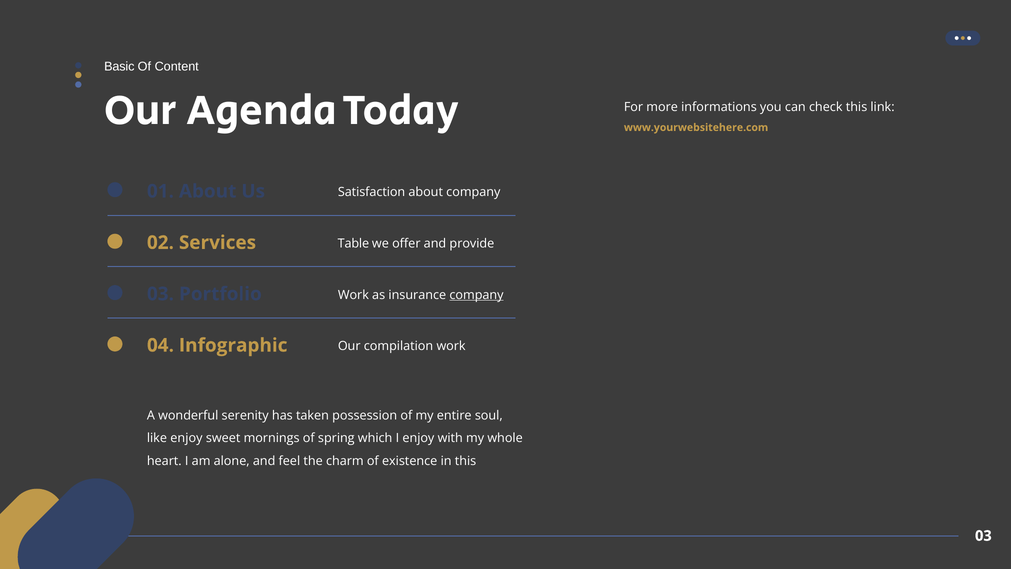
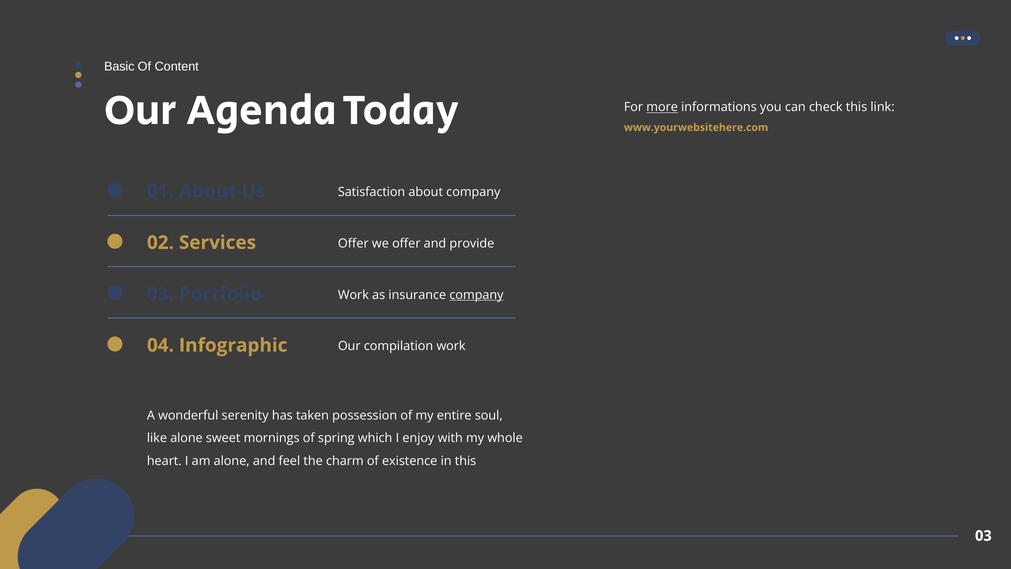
more underline: none -> present (662, 107)
Table: Table -> Offer (353, 243)
like enjoy: enjoy -> alone (186, 438)
